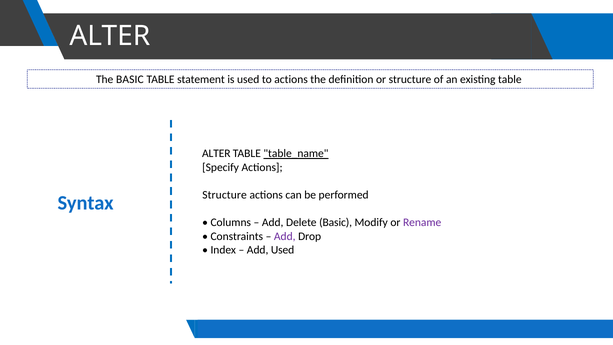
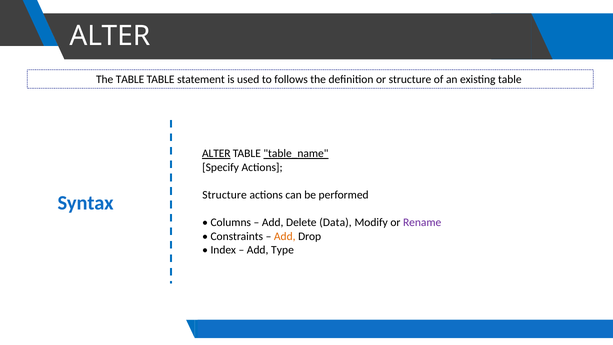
The BASIC: BASIC -> TABLE (130, 80)
to actions: actions -> follows (291, 80)
ALTER underline: none -> present (216, 153)
Delete Basic: Basic -> Data (335, 222)
Add colour: purple -> orange (285, 236)
Add Used: Used -> Type (282, 250)
